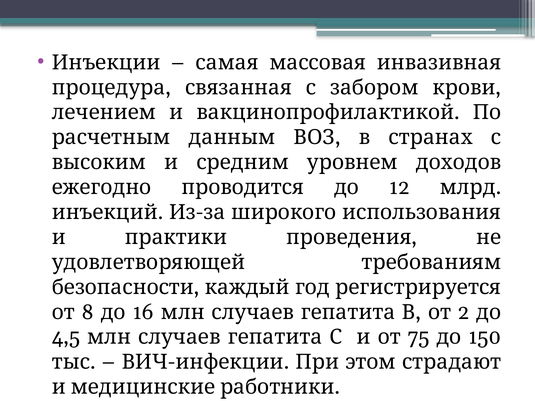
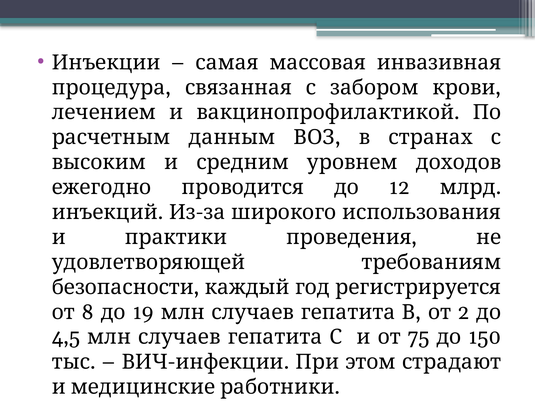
16: 16 -> 19 (143, 312)
